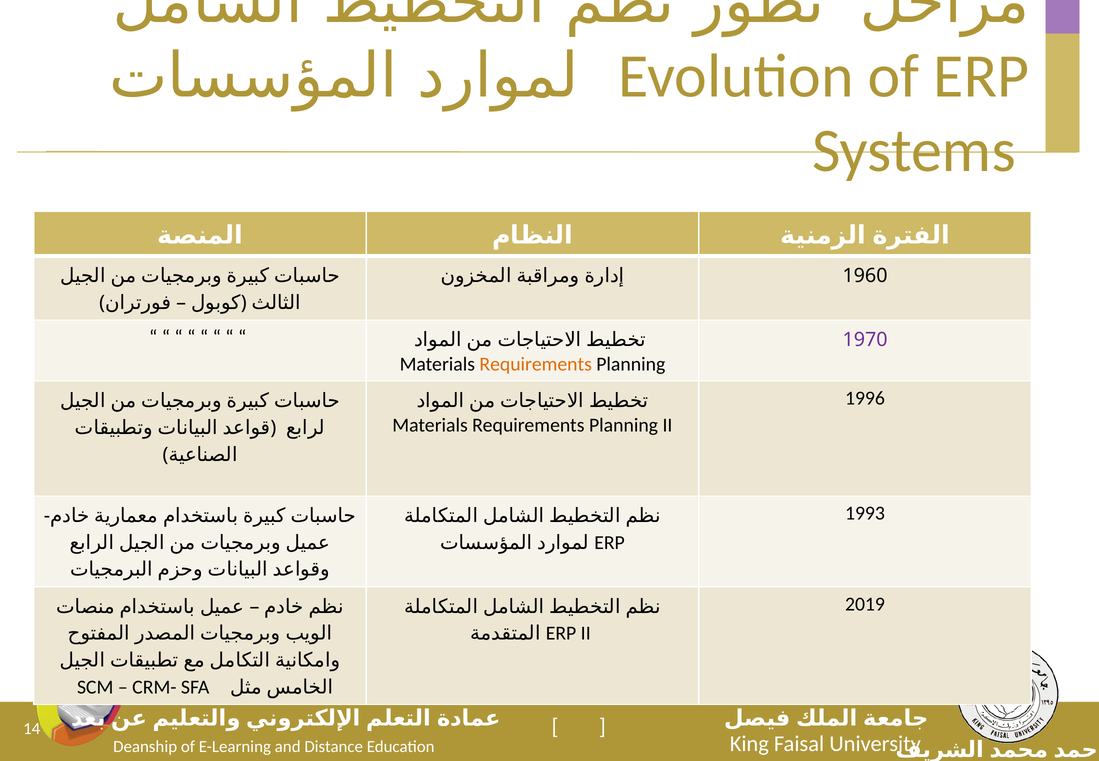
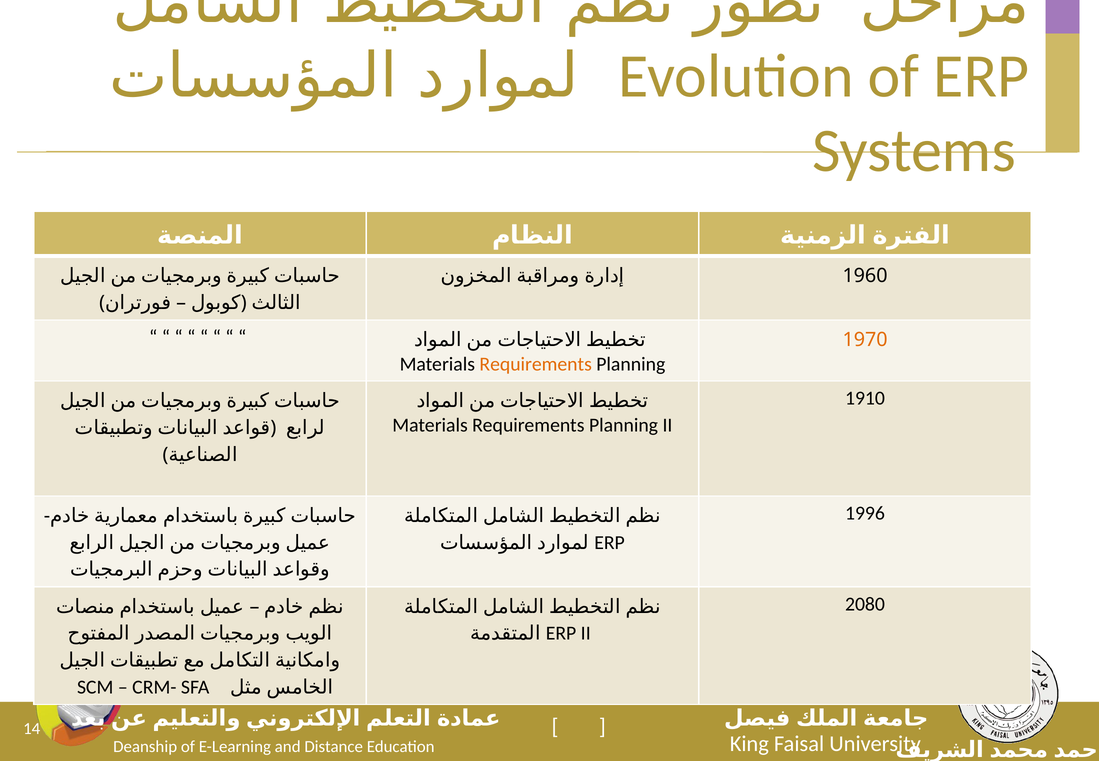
1970 colour: purple -> orange (865, 340)
1996: 1996 -> 1910 (865, 398)
1993: 1993 -> 1996 (865, 513)
2019: 2019 -> 2080 (865, 604)
